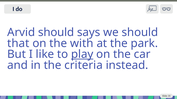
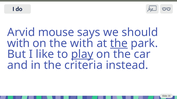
Arvid should: should -> mouse (56, 33)
that: that -> with (18, 44)
the underline: none -> present (119, 44)
